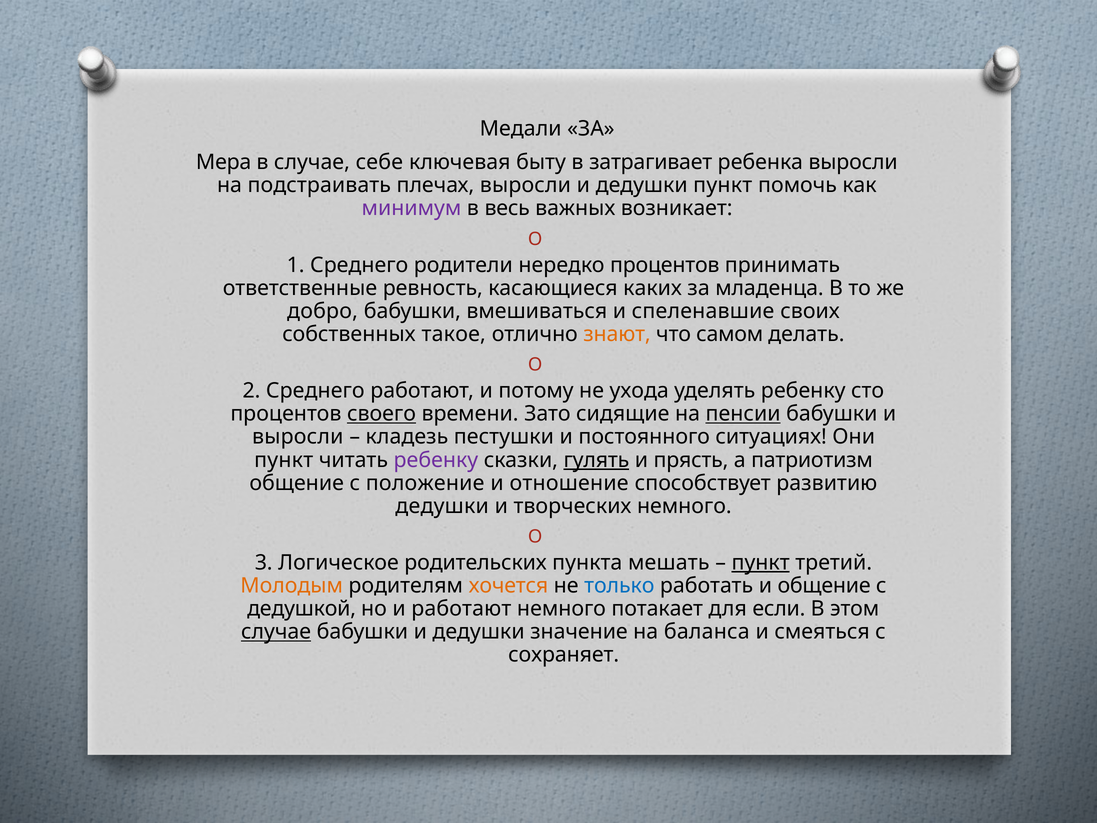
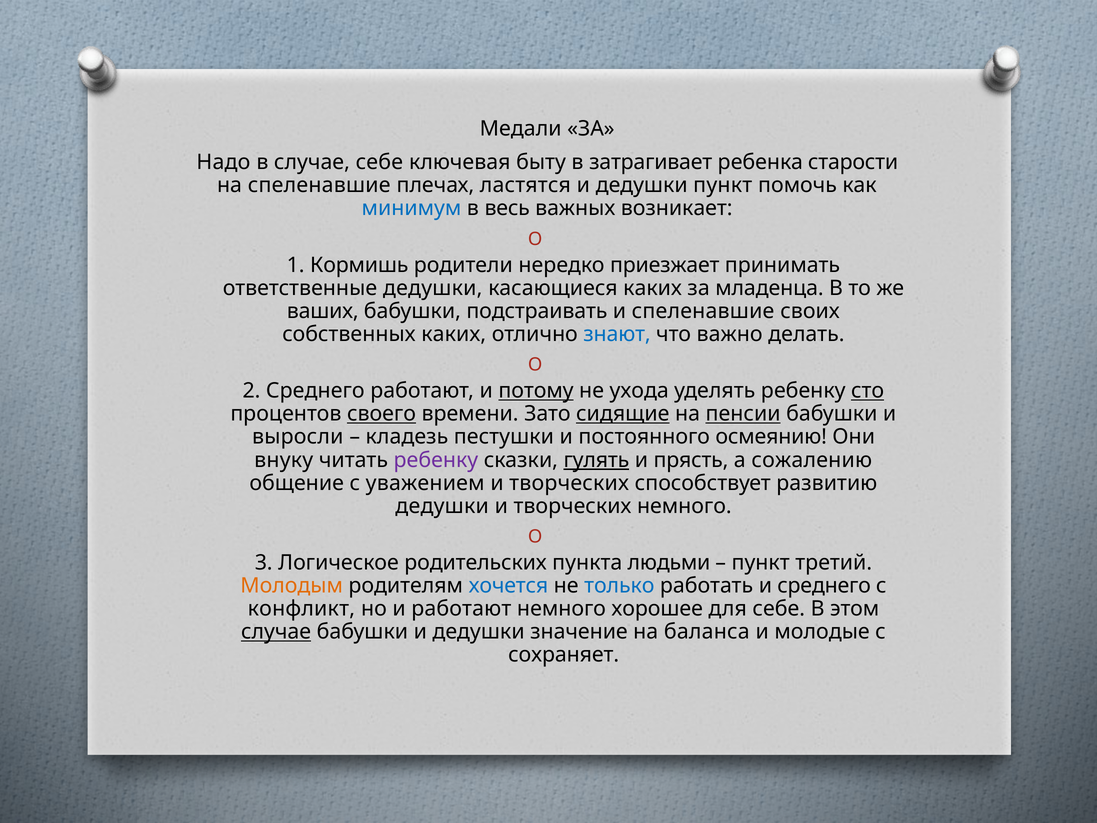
Мера: Мера -> Надо (223, 162)
ребенка выросли: выросли -> старости (853, 162)
на подстраивать: подстраивать -> спеленавшие (319, 185)
плечах выросли: выросли -> ластятся (525, 185)
минимум colour: purple -> blue (411, 208)
1 Среднего: Среднего -> Кормишь (359, 265)
нередко процентов: процентов -> приезжает (665, 265)
ответственные ревность: ревность -> дедушки (433, 288)
добро: добро -> ваших (323, 311)
вмешиваться: вмешиваться -> подстраивать (537, 311)
собственных такое: такое -> каких (454, 334)
знают colour: orange -> blue (617, 334)
самом: самом -> важно (730, 334)
потому underline: none -> present (536, 391)
сто underline: none -> present (868, 391)
сидящие underline: none -> present (623, 414)
ситуациях: ситуациях -> осмеянию (771, 437)
пункт: пункт -> внуку (284, 460)
патриотизм: патриотизм -> сожалению (812, 460)
положение: положение -> уважением (425, 483)
отношение: отношение -> творческих (569, 483)
мешать: мешать -> людьми (669, 562)
пункт underline: present -> none (761, 562)
хочется colour: orange -> blue (508, 586)
и общение: общение -> среднего (824, 586)
дедушкой: дедушкой -> конфликт (301, 609)
потакает: потакает -> хорошее (657, 609)
для если: если -> себе (779, 609)
смеяться: смеяться -> молодые (822, 632)
